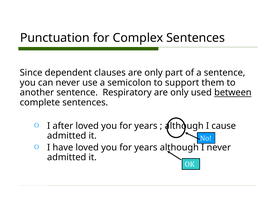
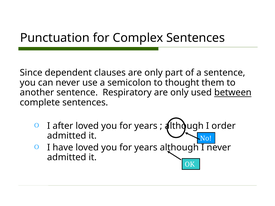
support: support -> thought (182, 83)
cause: cause -> order (224, 126)
